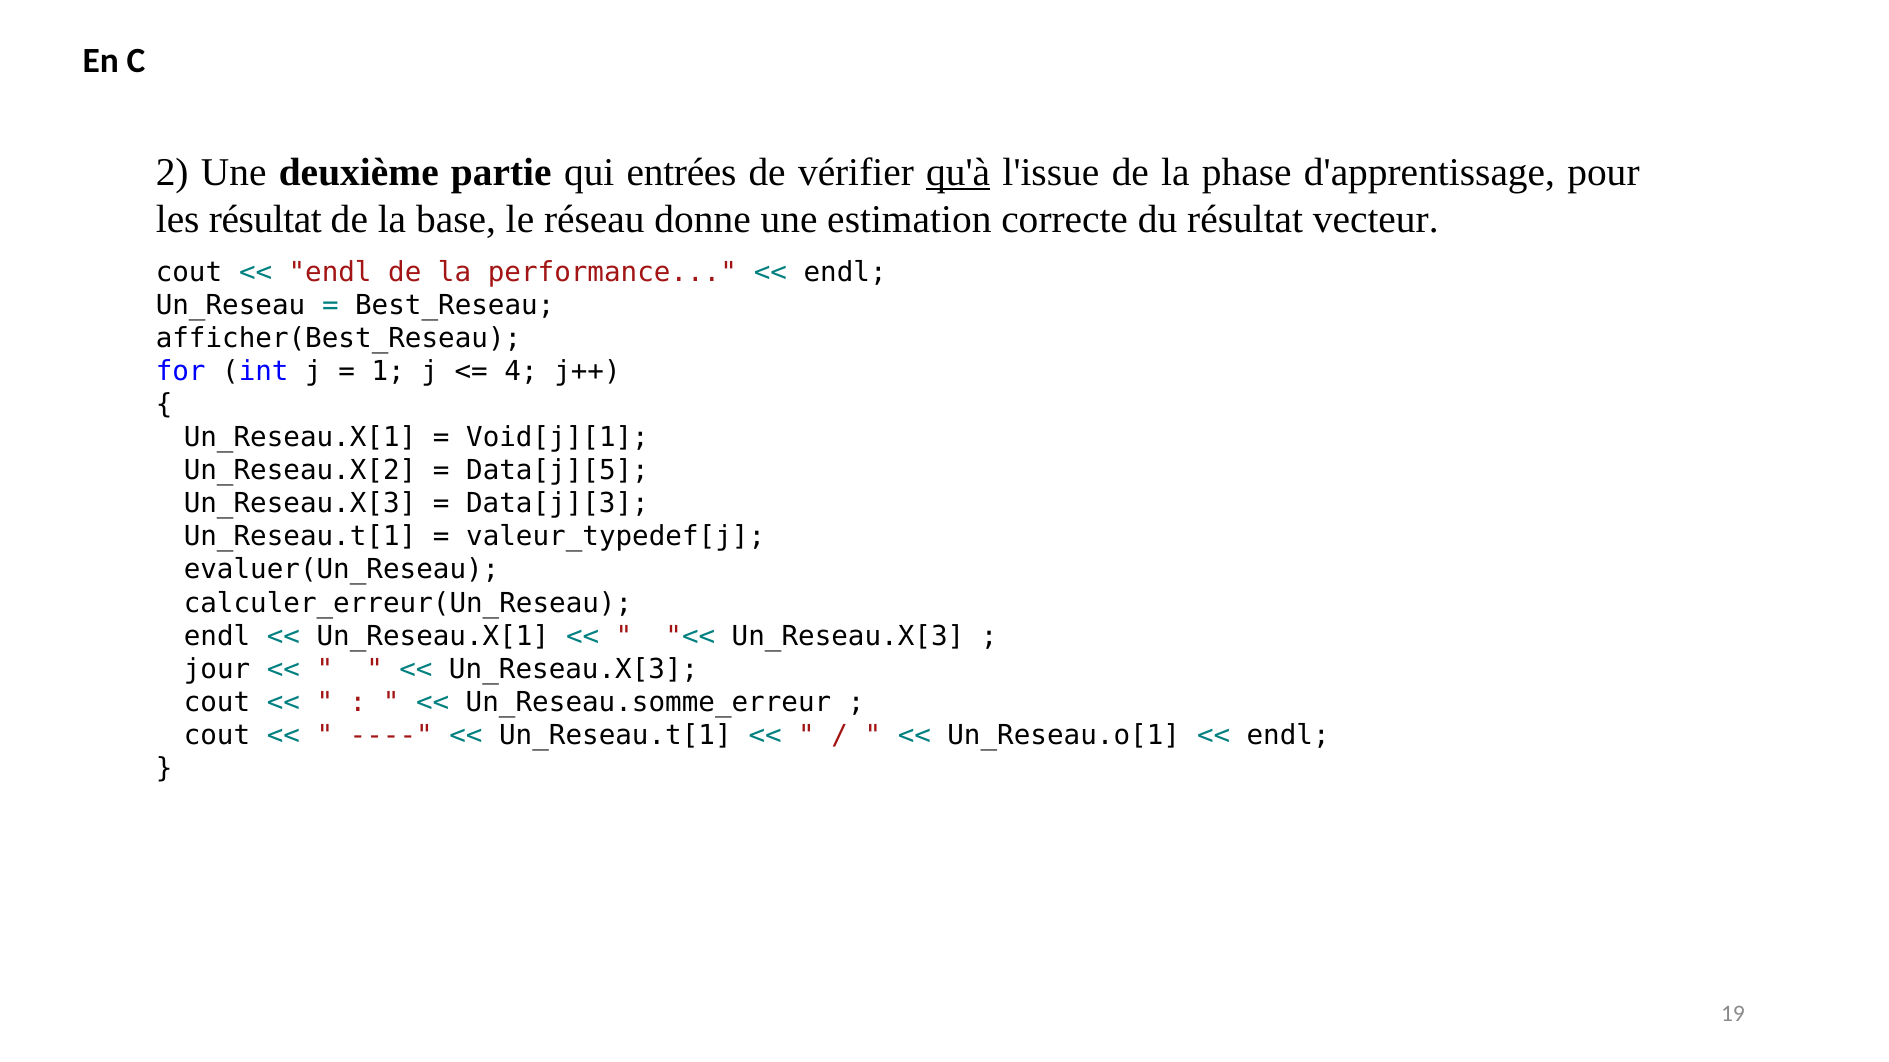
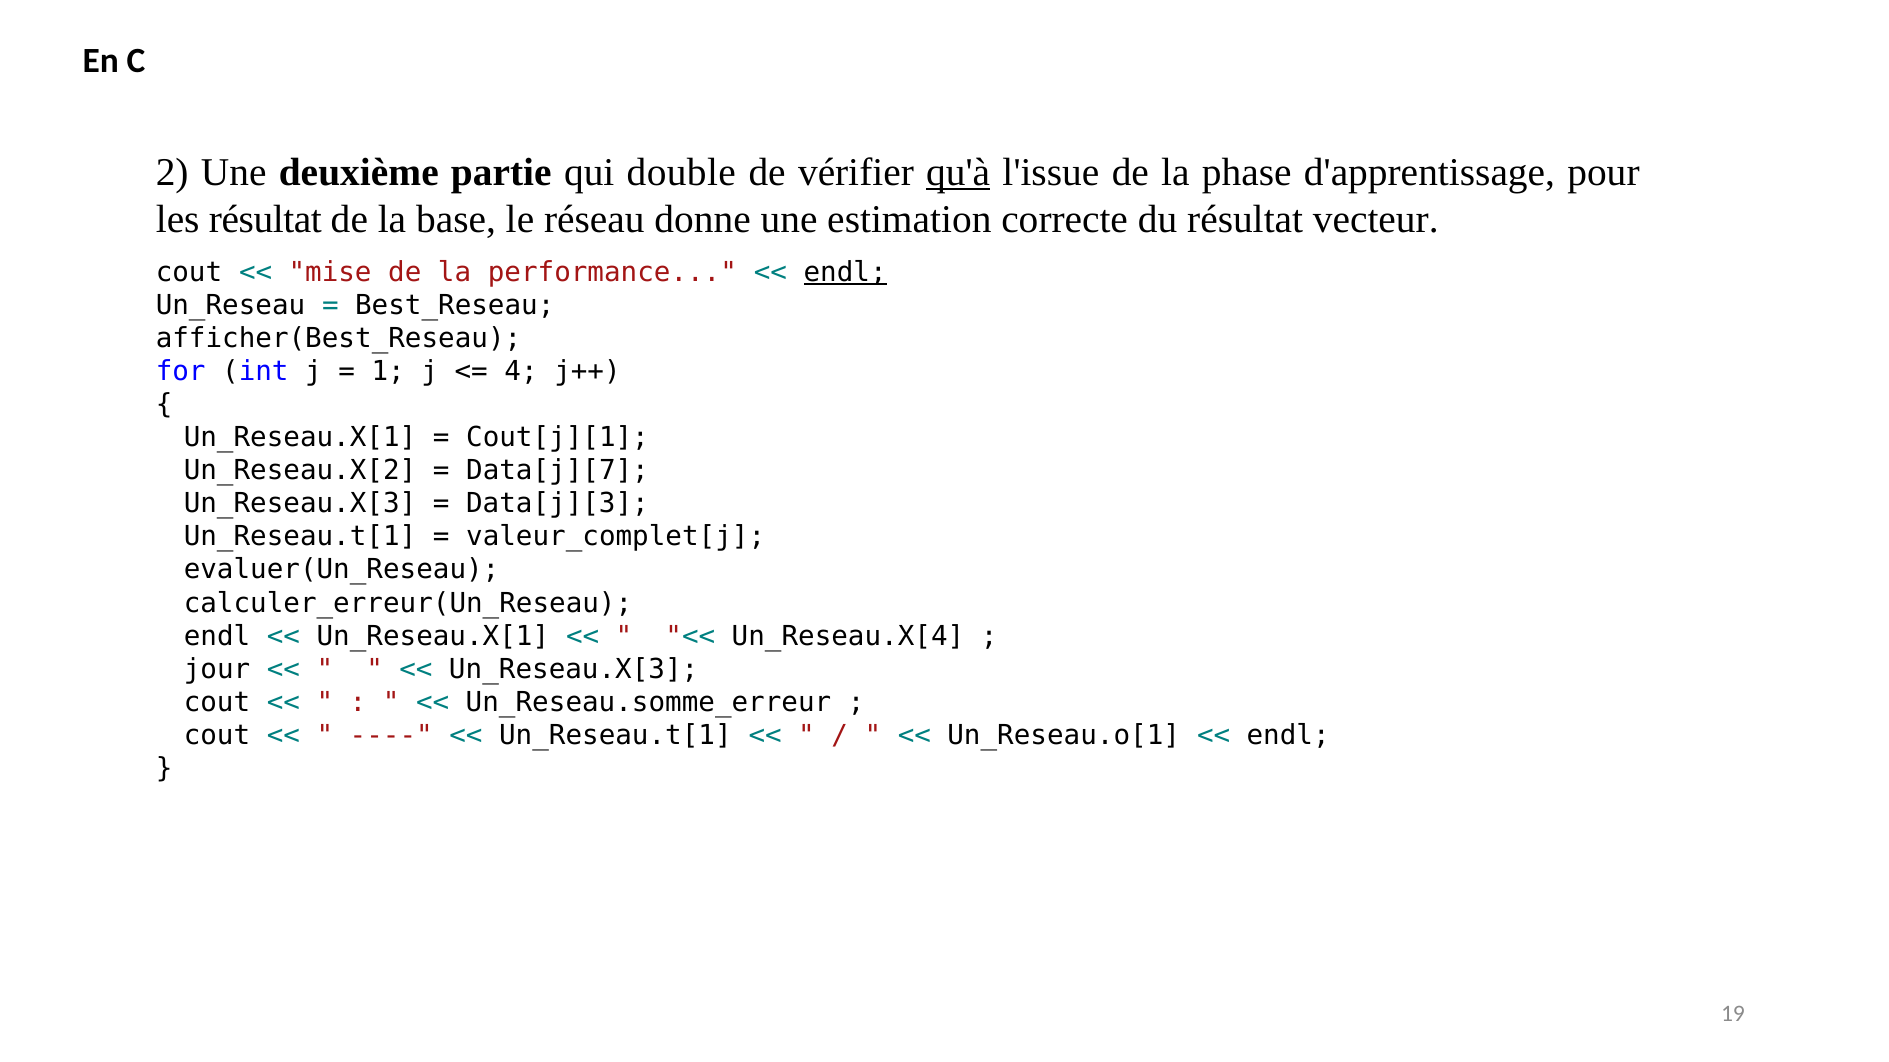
entrées: entrées -> double (681, 172)
endl: endl -> mise (330, 273)
endl underline: none -> present (845, 273)
Void[j][1: Void[j][1 -> Cout[j][1 (557, 438)
Data[j][5: Data[j][5 -> Data[j][7 (557, 471)
valeur_typedef[j: valeur_typedef[j -> valeur_complet[j (616, 537)
Un_Reseau.X[3: Un_Reseau.X[3 -> Un_Reseau.X[4 (848, 636)
